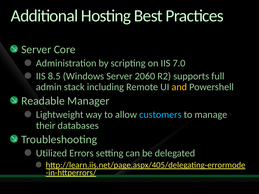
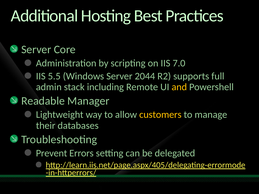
8.5: 8.5 -> 5.5 (54, 76)
2060: 2060 -> 2044 (145, 76)
customers colour: light blue -> yellow (160, 115)
Utilized: Utilized -> Prevent (52, 153)
